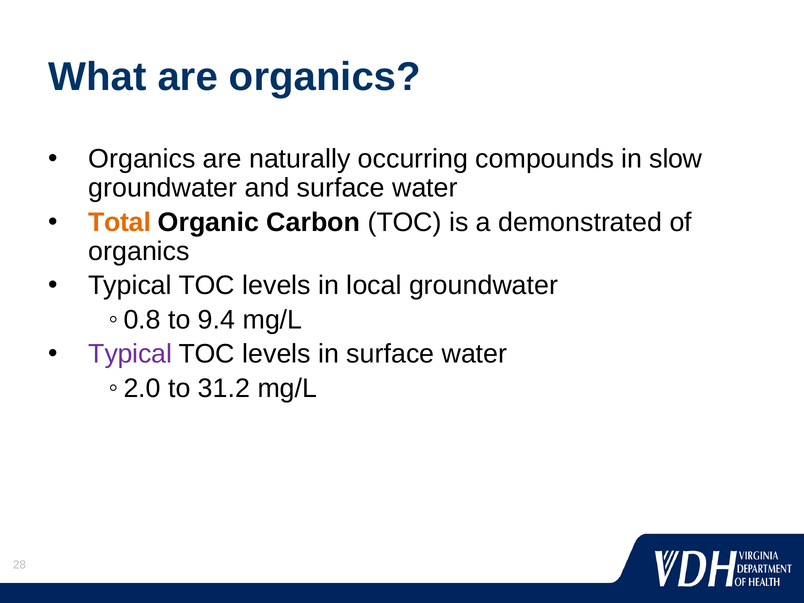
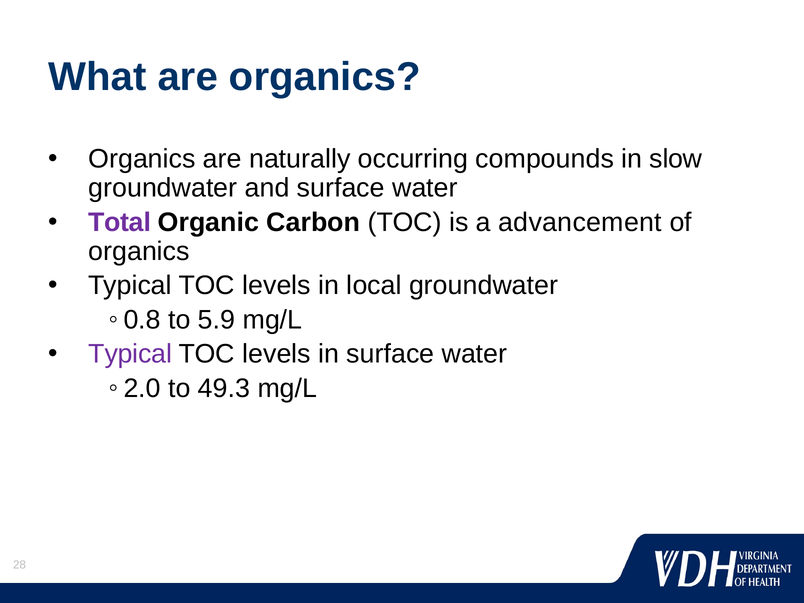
Total colour: orange -> purple (120, 222)
demonstrated: demonstrated -> advancement (580, 222)
9.4: 9.4 -> 5.9 (217, 320)
31.2: 31.2 -> 49.3 (224, 388)
